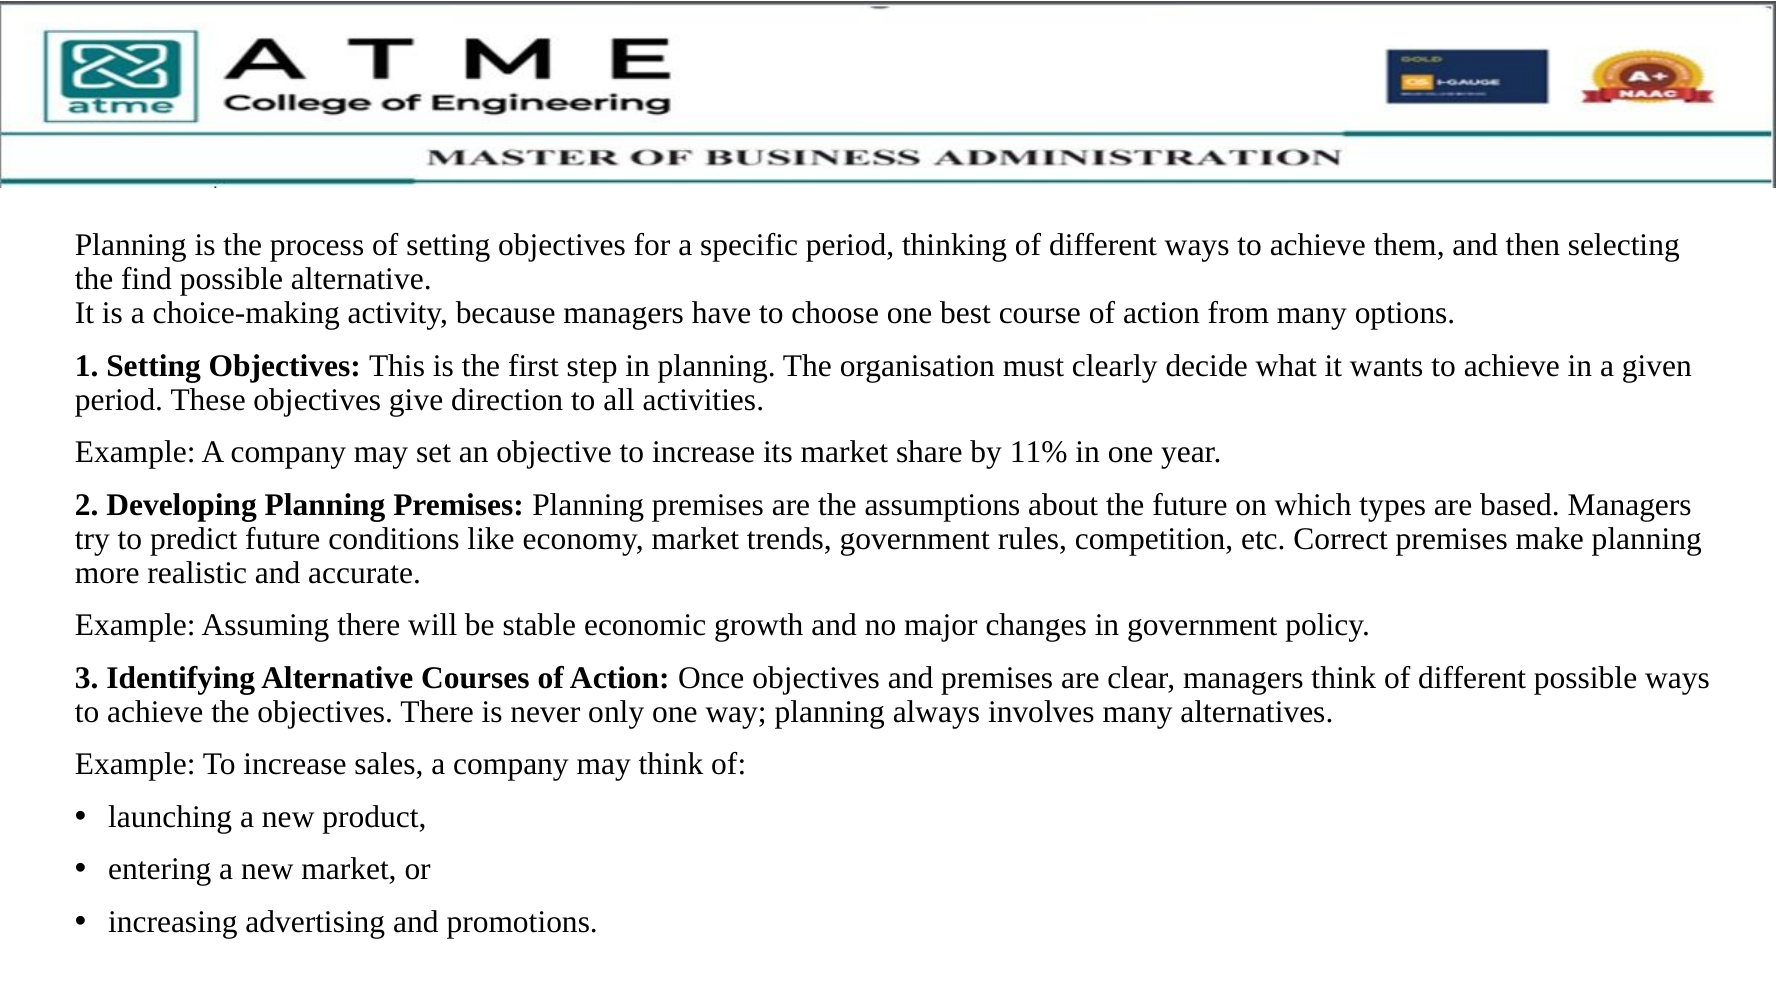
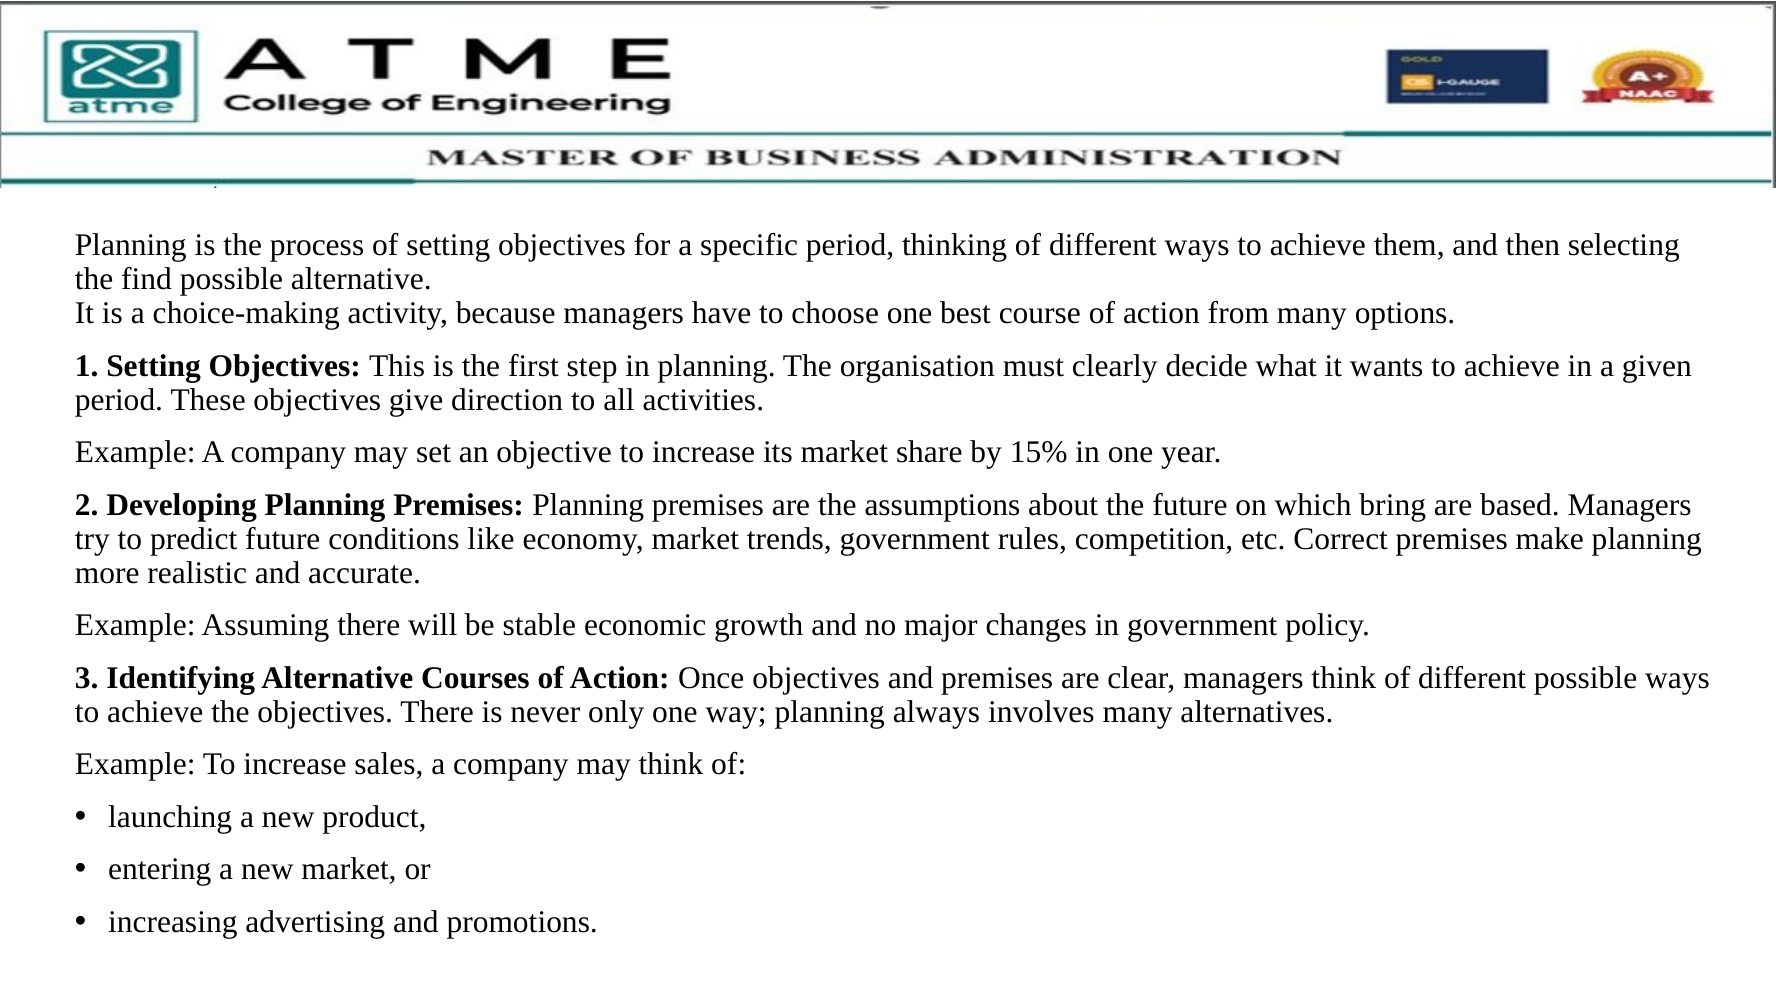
11%: 11% -> 15% (1039, 452)
types: types -> bring (1393, 505)
